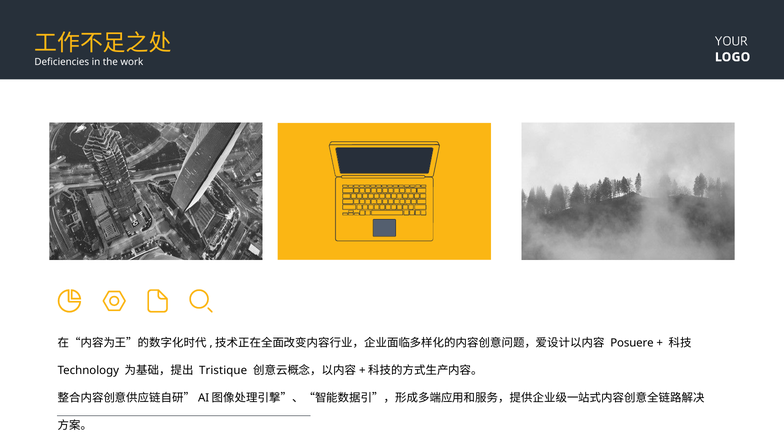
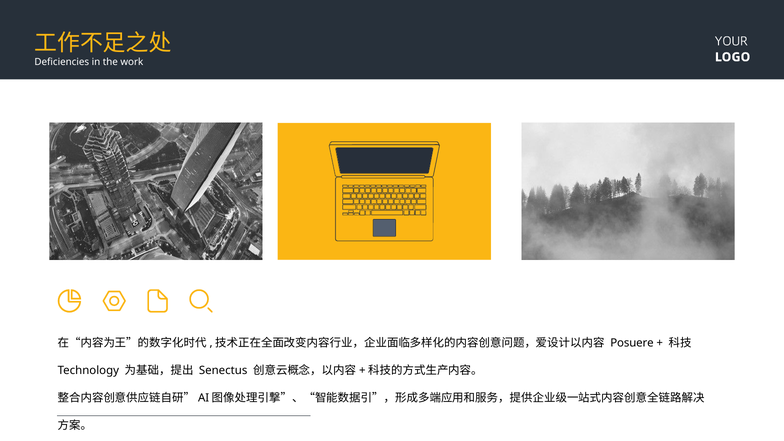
Tristique: Tristique -> Senectus (223, 370)
